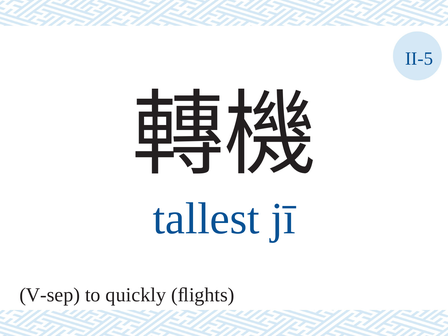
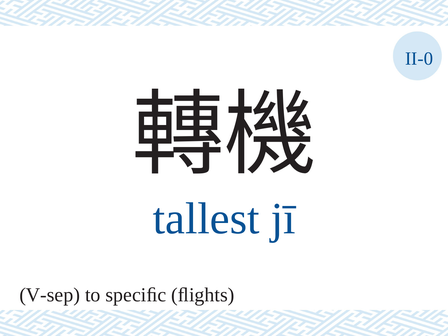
II-5: II-5 -> II-0 (419, 59)
quickly: quickly -> speciﬁc (136, 295)
